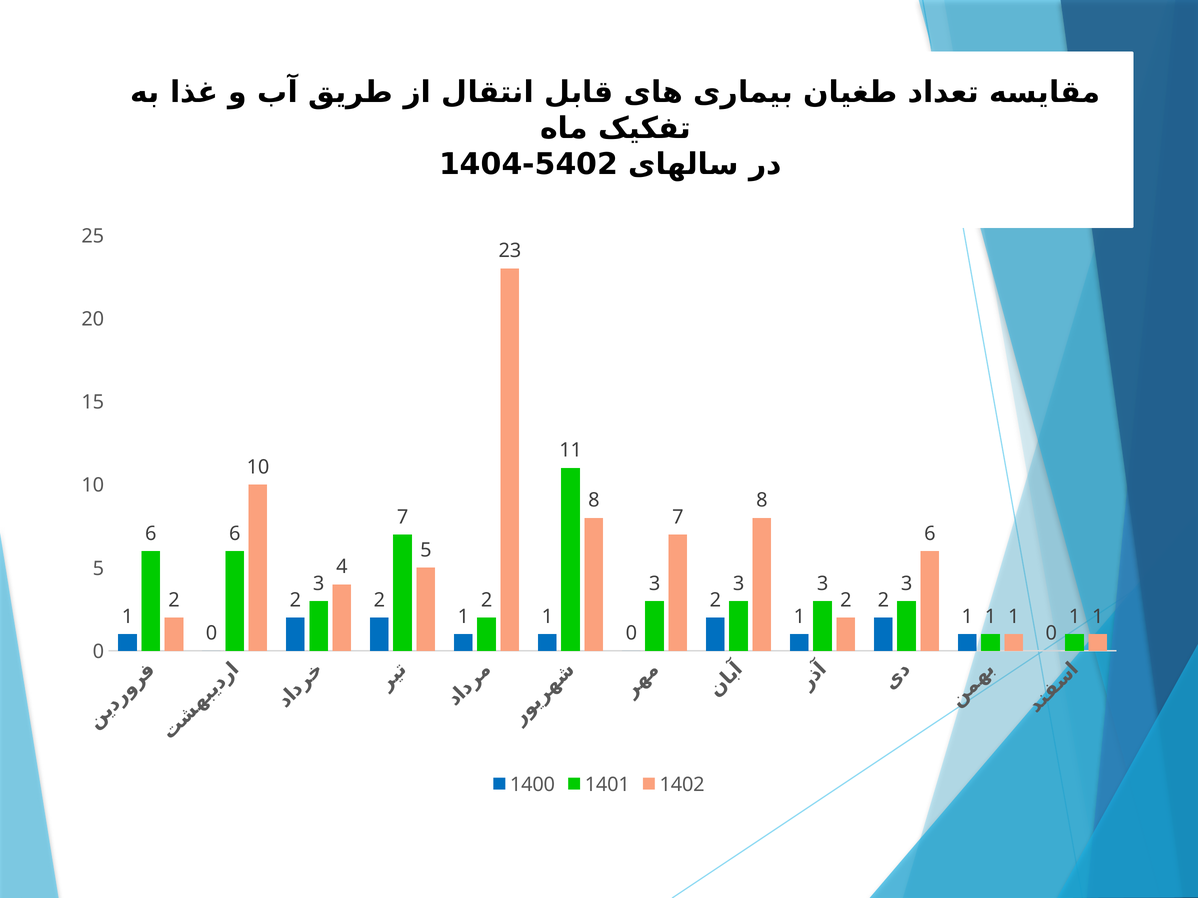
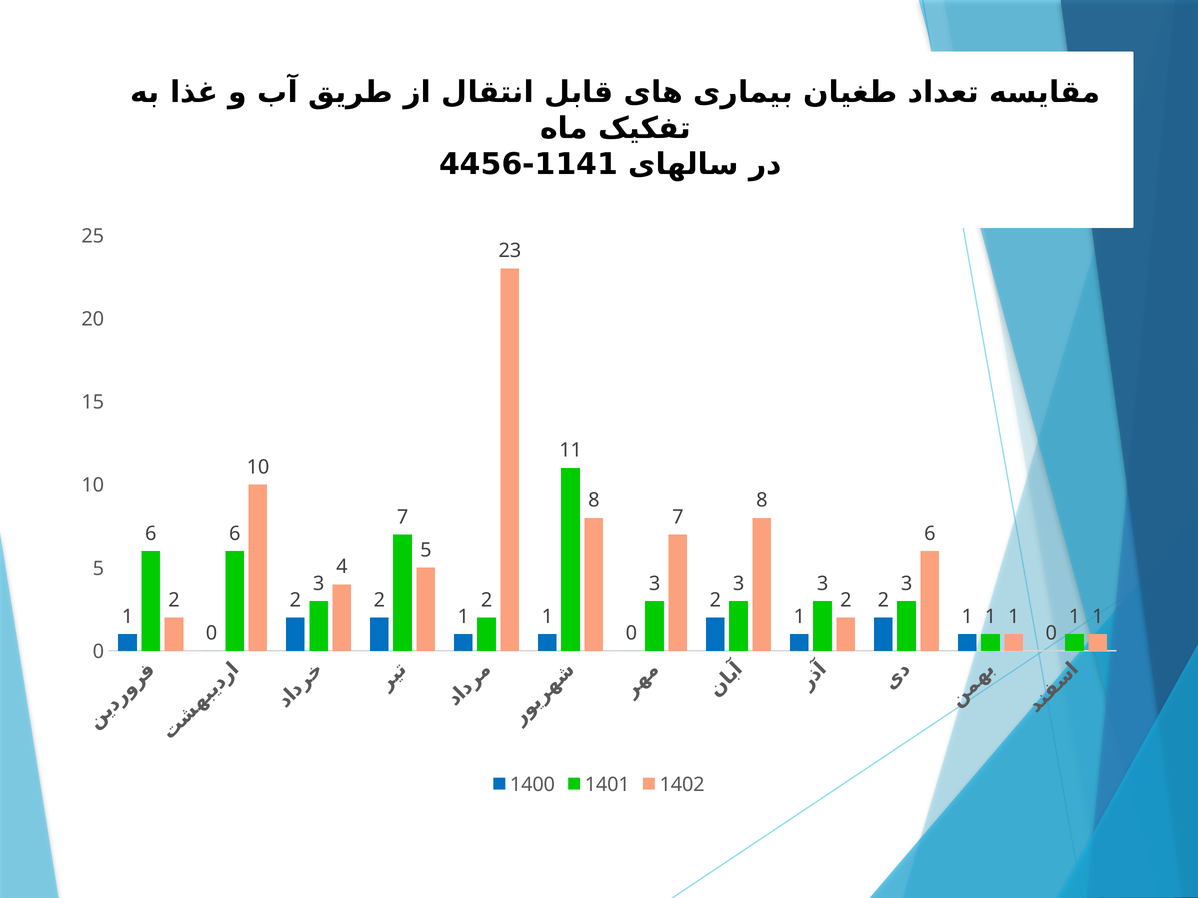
1404: 1404 -> 4456 (481, 164)
5402: 5402 -> 1141 (576, 164)
